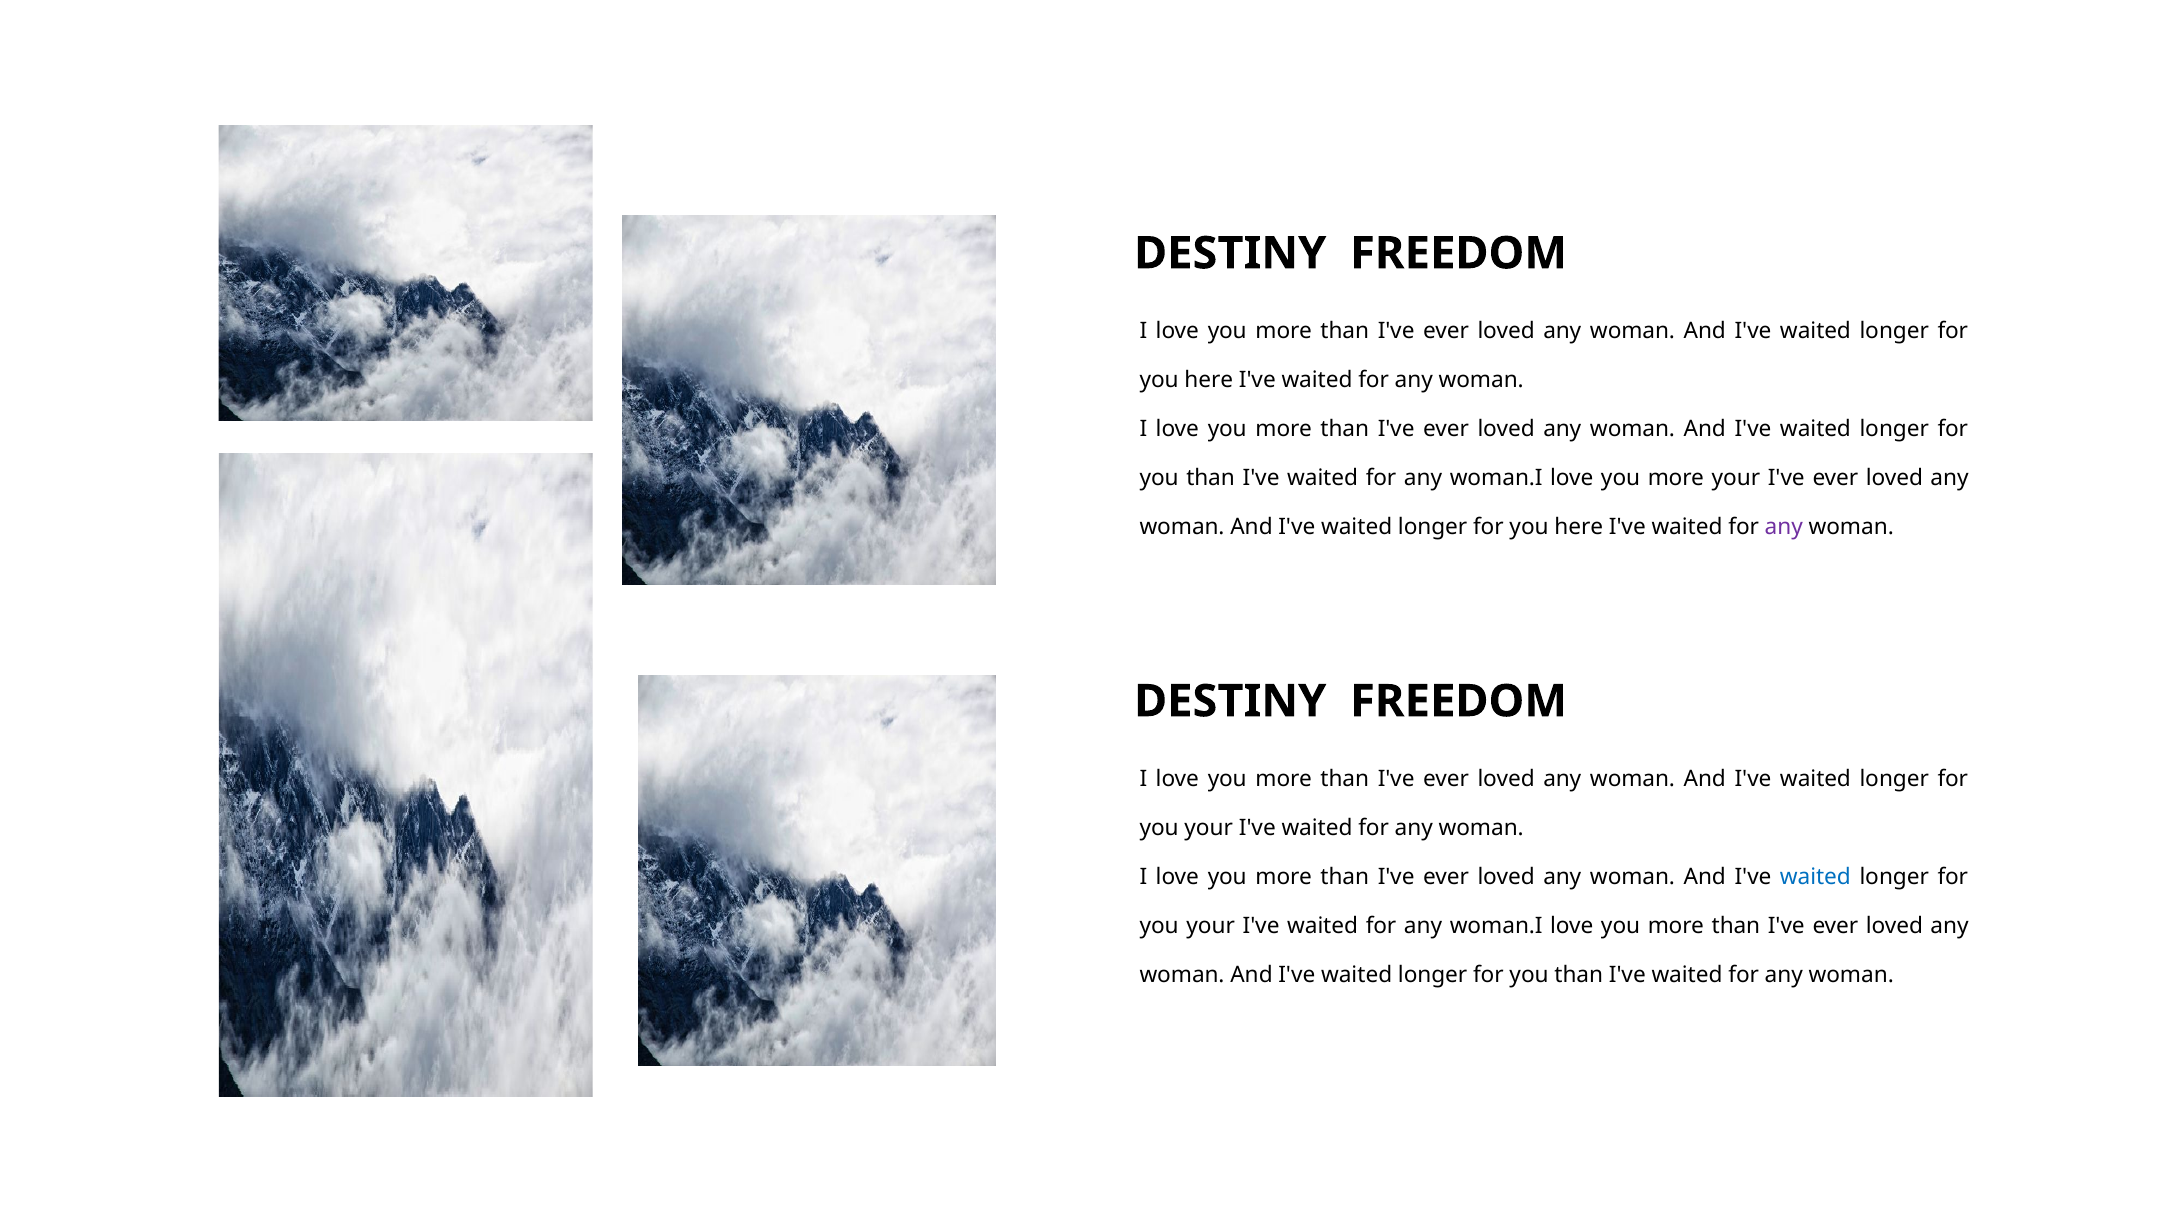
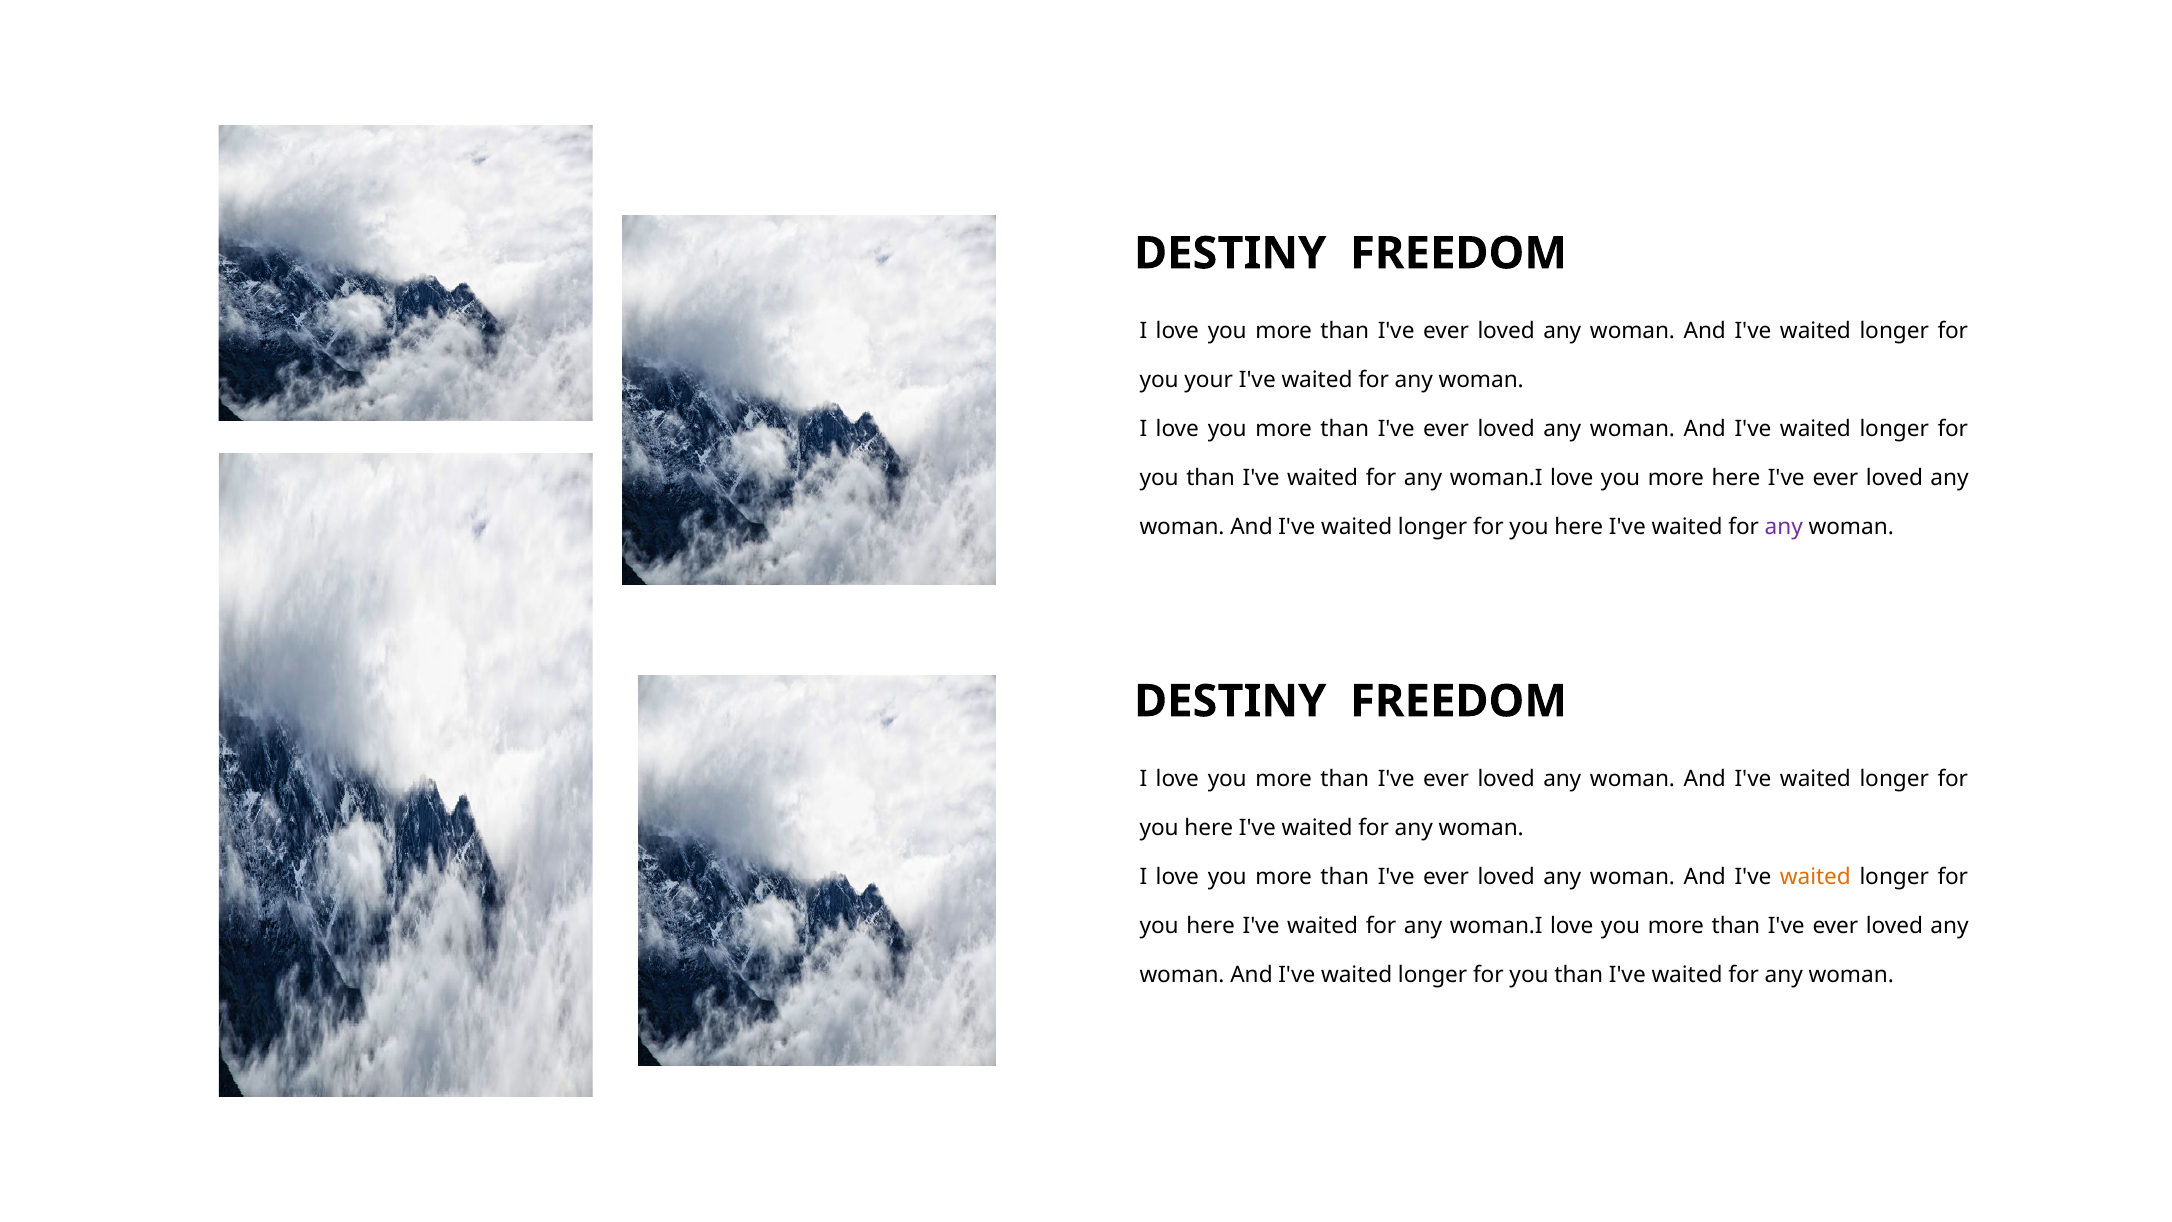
here: here -> your (1209, 380)
more your: your -> here (1736, 478)
your: your -> here (1209, 828)
waited colour: blue -> orange (1815, 877)
your: your -> here (1211, 926)
